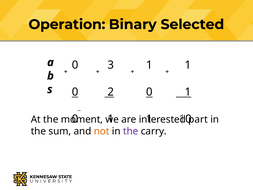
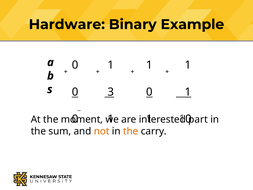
Operation: Operation -> Hardware (67, 24)
Selected: Selected -> Example (192, 24)
3: 3 -> 1 (111, 65)
2: 2 -> 3 (111, 92)
the colour: purple -> orange (131, 131)
